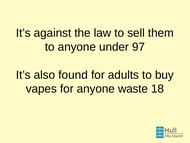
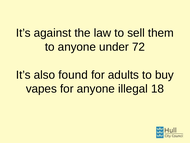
97: 97 -> 72 (138, 47)
waste: waste -> illegal (133, 89)
